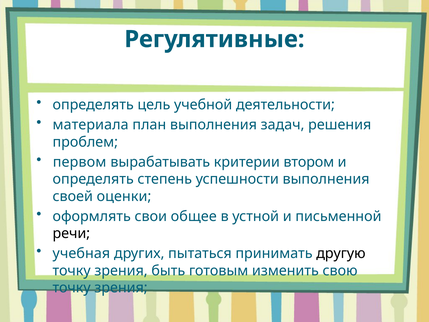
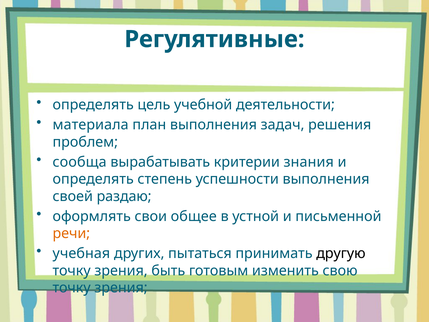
первом: первом -> сообща (80, 162)
втором: втором -> знания (309, 162)
оценки: оценки -> раздаю (124, 196)
речи colour: black -> orange (71, 233)
